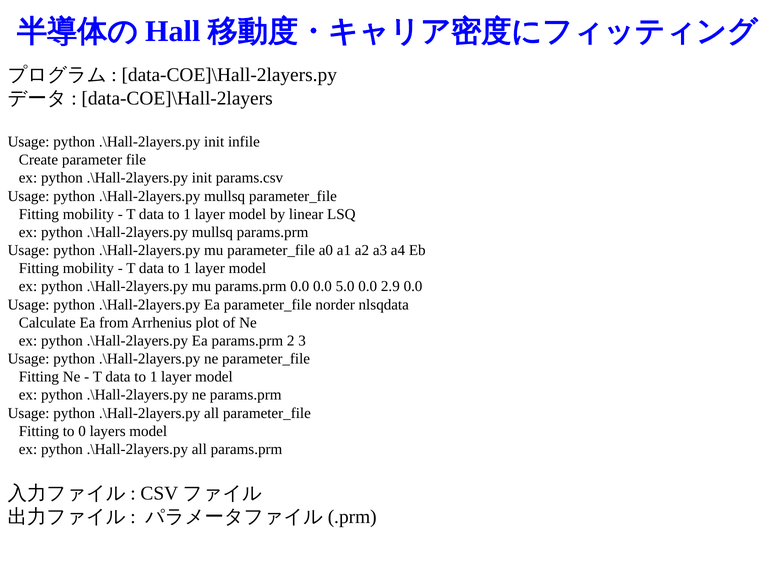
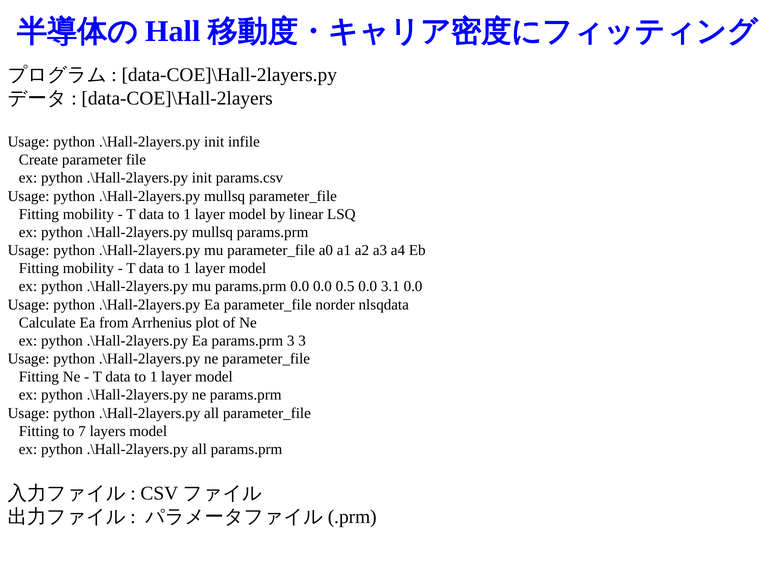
5.0: 5.0 -> 0.5 (345, 287)
2.9: 2.9 -> 3.1 (390, 287)
params.prm 2: 2 -> 3 (291, 341)
0: 0 -> 7 (82, 431)
